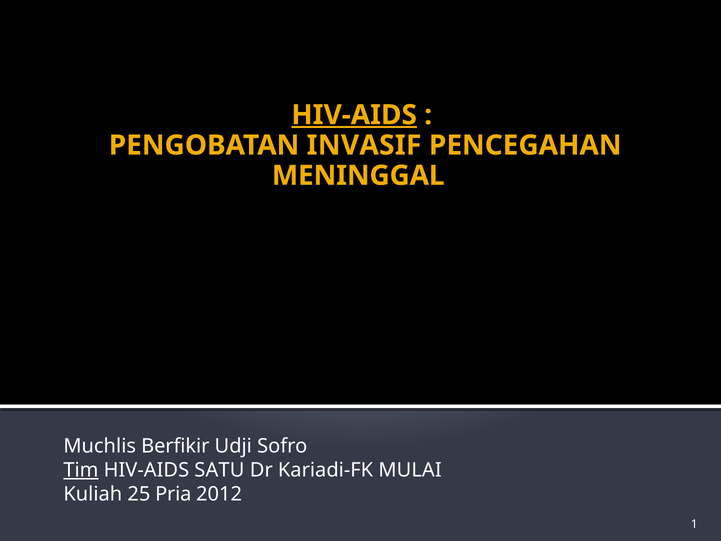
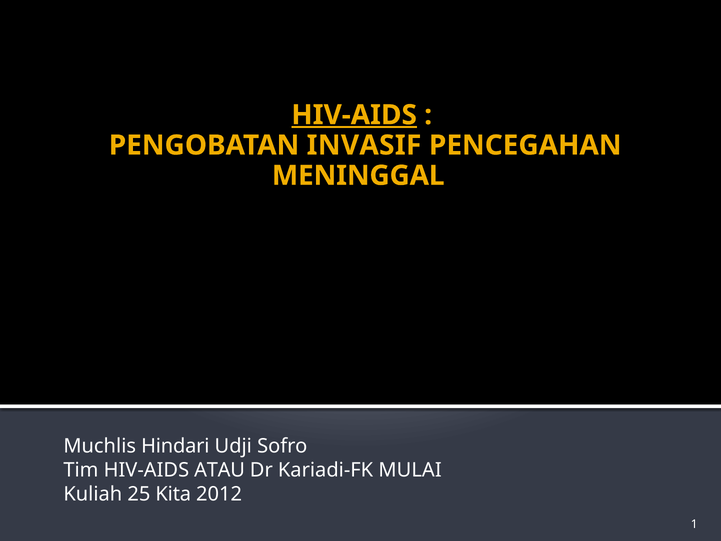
Berfikir: Berfikir -> Hindari (175, 446)
Tim underline: present -> none (81, 470)
SATU: SATU -> ATAU (220, 470)
Pria: Pria -> Kita (173, 494)
